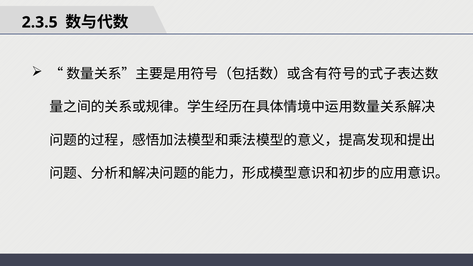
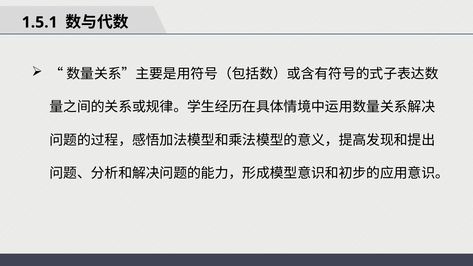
2.3.5: 2.3.5 -> 1.5.1 (40, 22)
